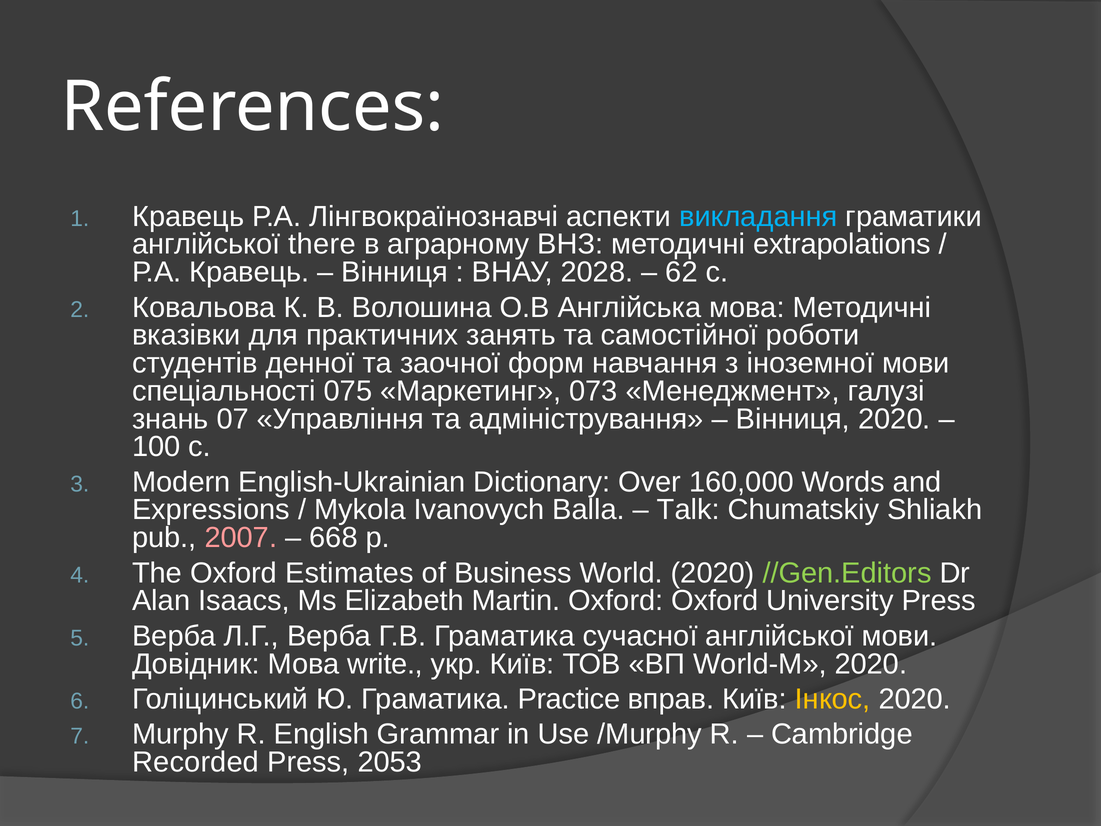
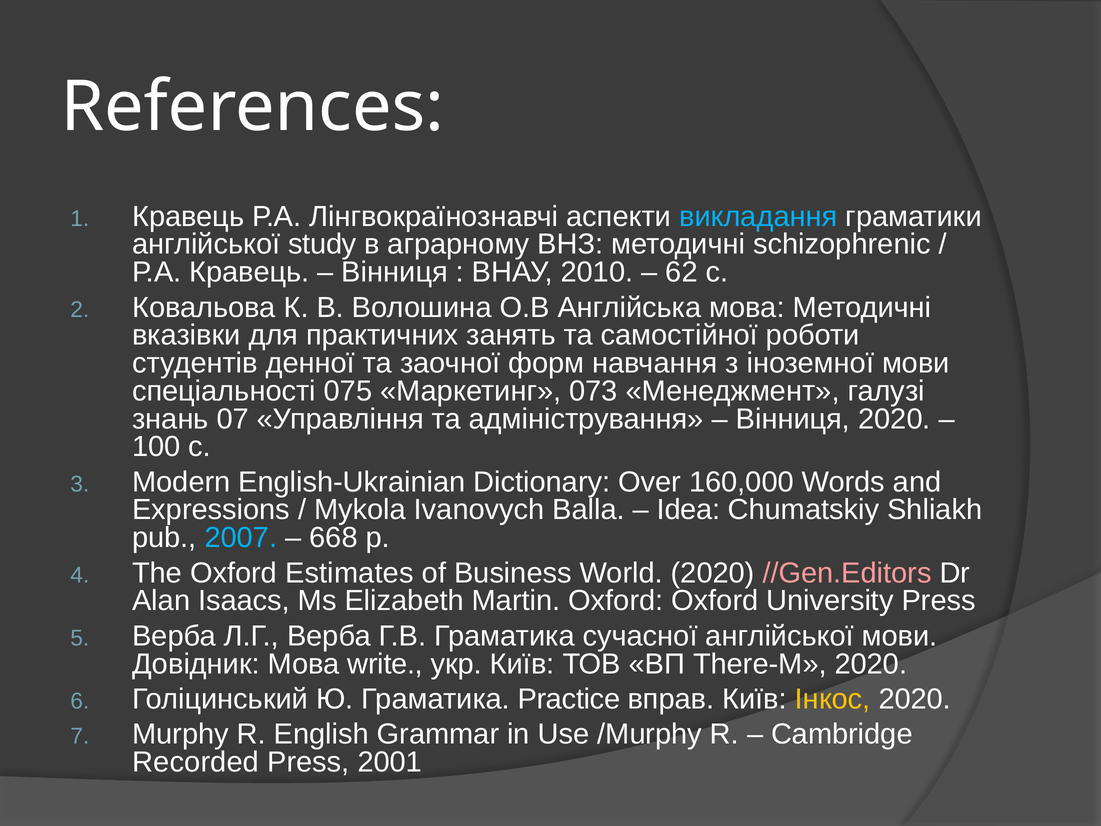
there: there -> study (322, 244)
extrapolations: extrapolations -> schizophrenic (842, 244)
2028: 2028 -> 2010 (597, 272)
Talk: Talk -> Idea (689, 510)
2007 colour: pink -> light blue (241, 538)
//Gen.Editors colour: light green -> pink (847, 573)
World-М: World-М -> There-М (760, 664)
2053: 2053 -> 2001 (390, 762)
